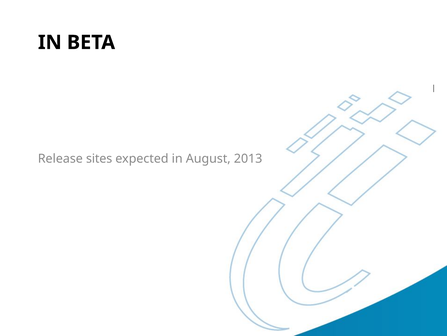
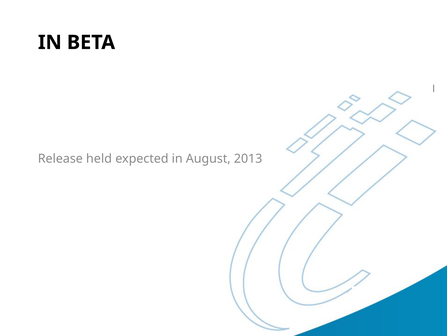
sites: sites -> held (99, 158)
